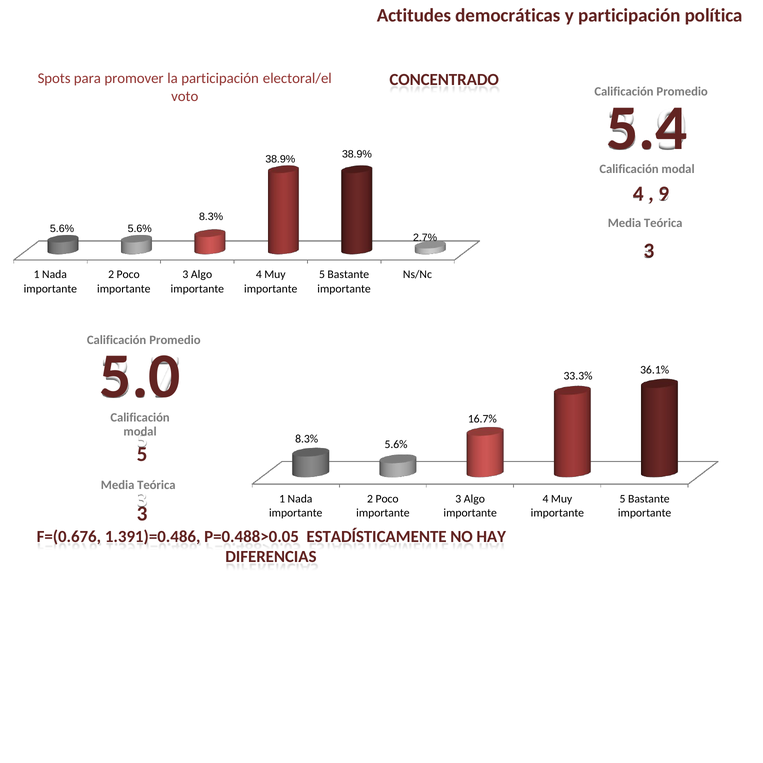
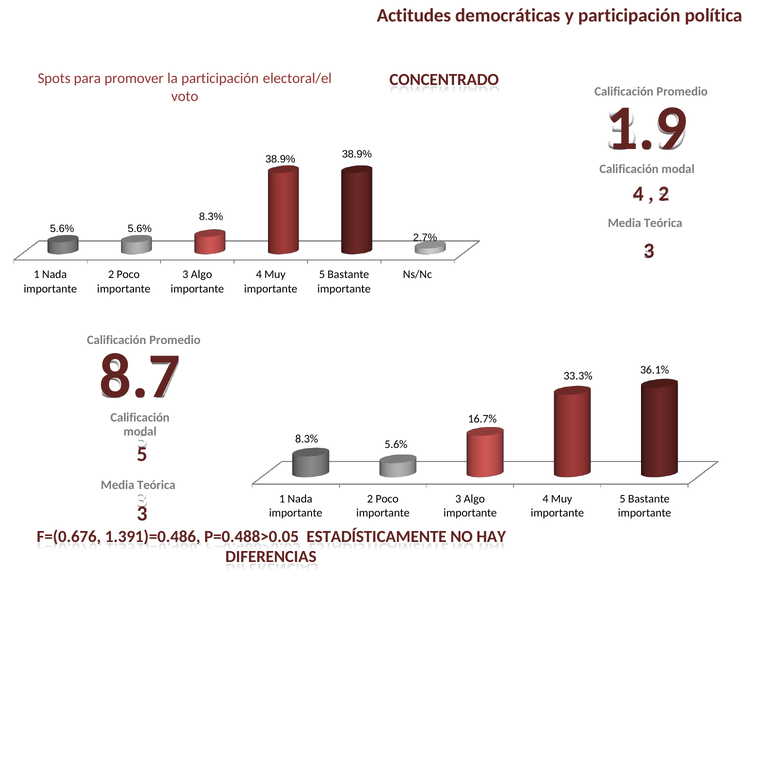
5.4: 5.4 -> 1.9 (647, 128)
9: 9 -> 2 (664, 194)
5.0: 5.0 -> 8.7 (140, 376)
